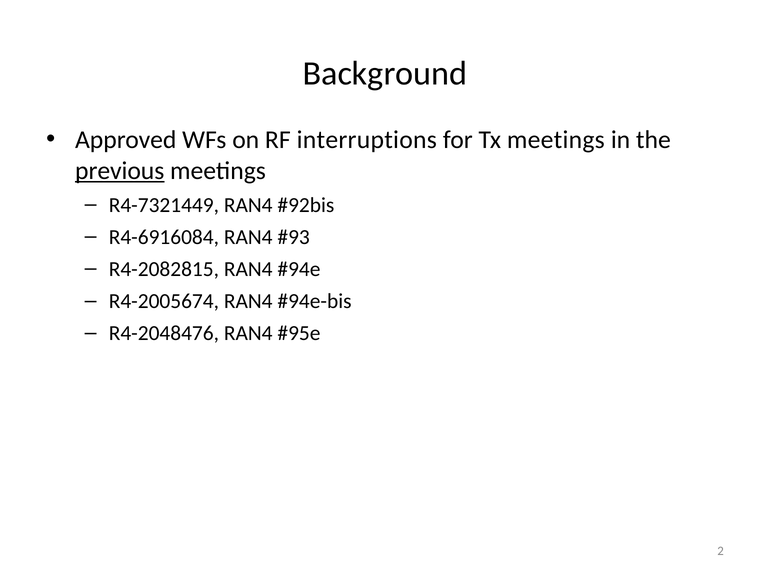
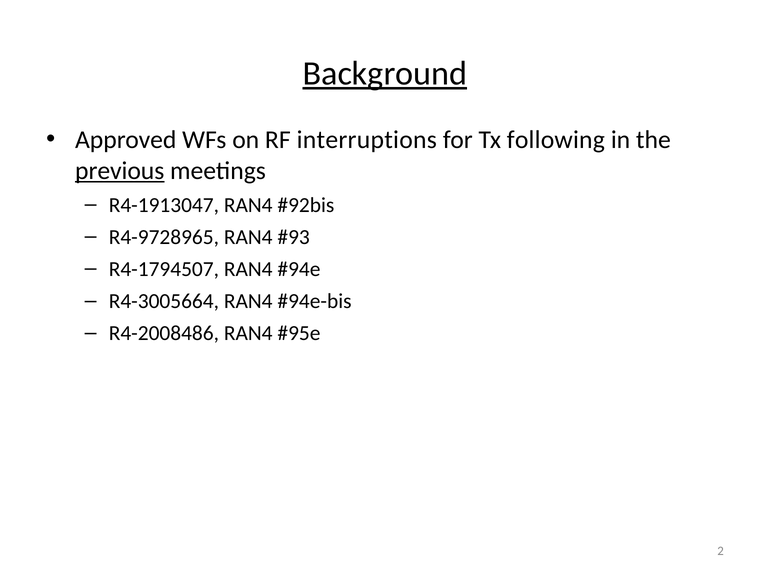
Background underline: none -> present (385, 74)
Tx meetings: meetings -> following (556, 140)
R4-7321449: R4-7321449 -> R4-1913047 (164, 205)
R4-6916084: R4-6916084 -> R4-9728965 (164, 237)
R4-2082815: R4-2082815 -> R4-1794507 (164, 269)
R4-2005674: R4-2005674 -> R4-3005664 (164, 301)
R4-2048476: R4-2048476 -> R4-2008486 (164, 334)
